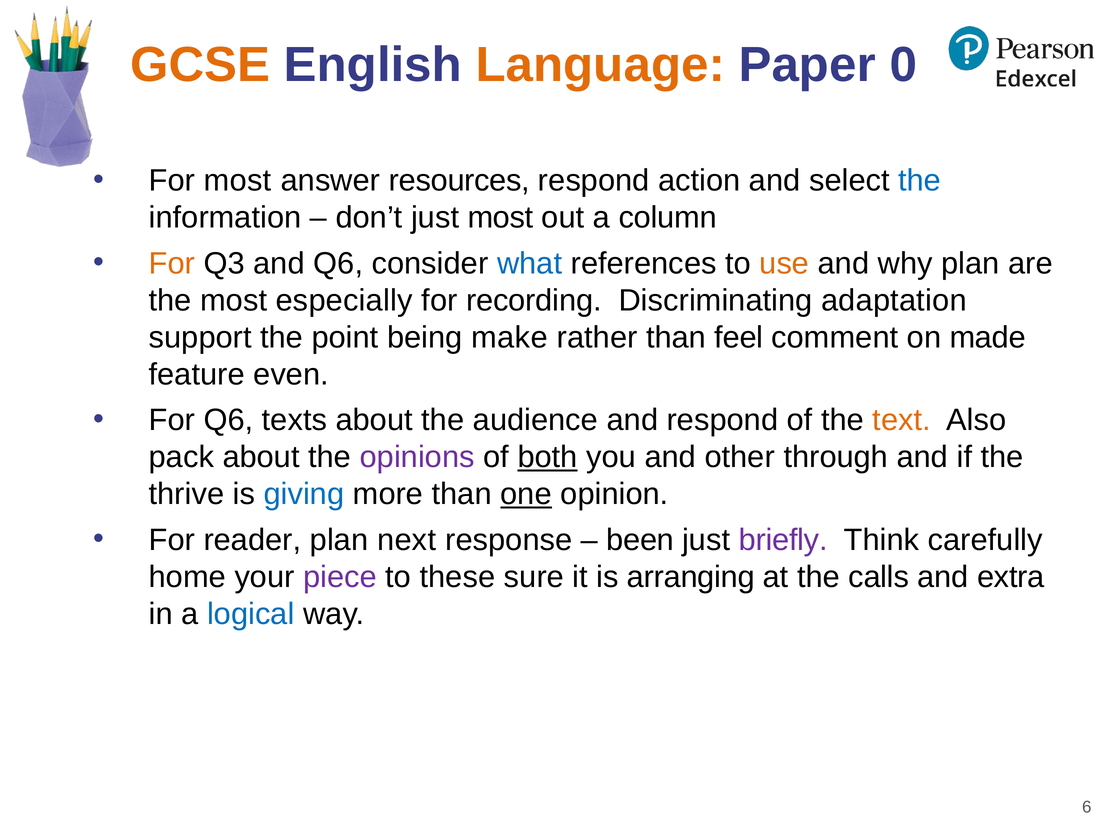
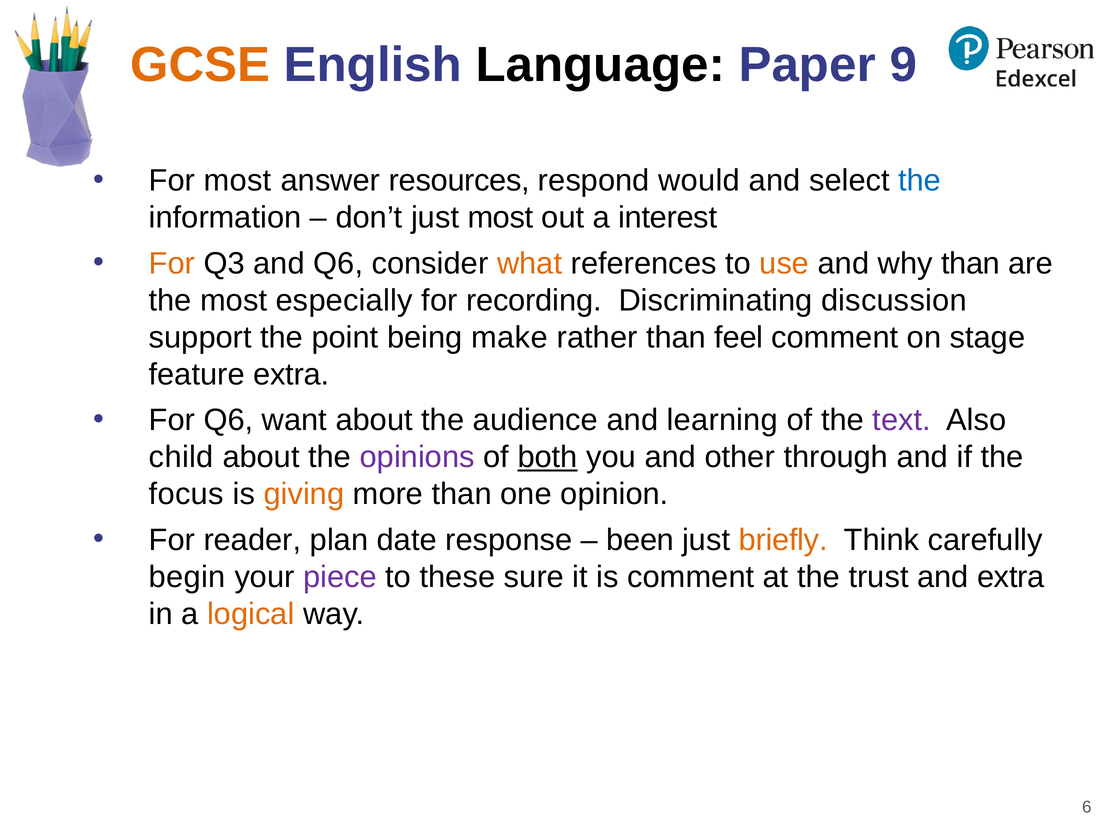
Language colour: orange -> black (600, 65)
0: 0 -> 9 (903, 65)
action: action -> would (699, 181)
column: column -> interest (668, 218)
what colour: blue -> orange (530, 263)
why plan: plan -> than (971, 263)
adaptation: adaptation -> discussion (894, 300)
made: made -> stage (988, 337)
feature even: even -> extra (291, 374)
texts: texts -> want (294, 420)
and respond: respond -> learning (722, 420)
text colour: orange -> purple (902, 420)
pack: pack -> child (181, 457)
thrive: thrive -> focus (186, 494)
giving colour: blue -> orange (304, 494)
one underline: present -> none (526, 494)
next: next -> date (407, 540)
briefly colour: purple -> orange (783, 540)
home: home -> begin (187, 577)
is arranging: arranging -> comment (691, 577)
calls: calls -> trust (879, 577)
logical colour: blue -> orange (251, 614)
